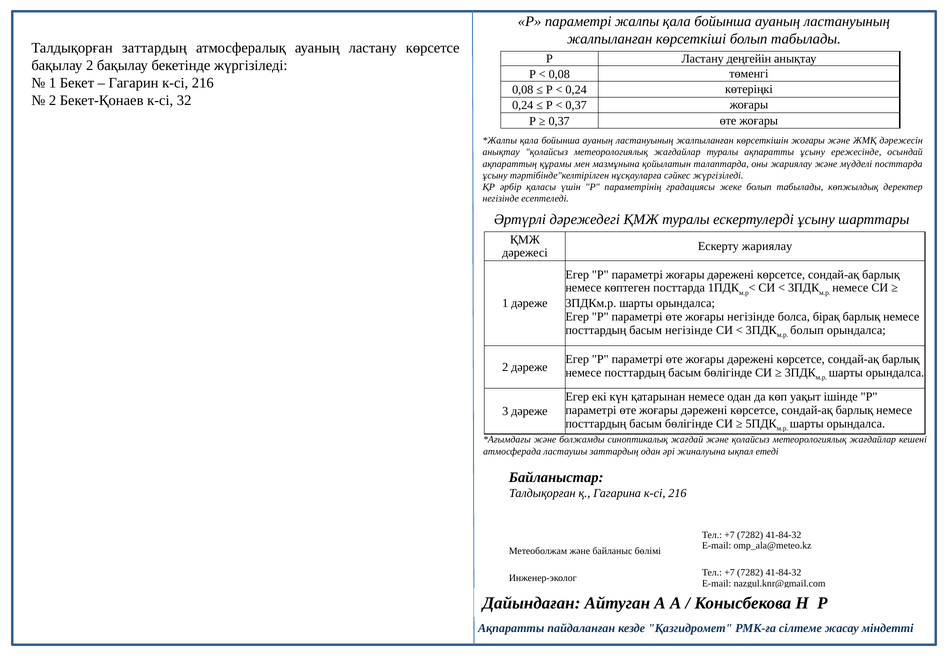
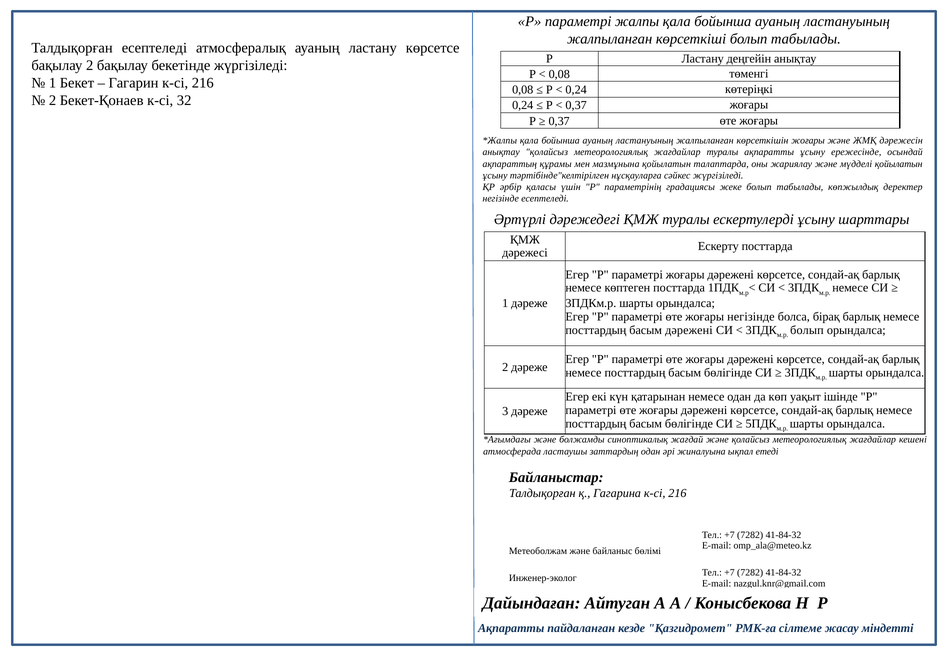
Талдықорған заттардың: заттардың -> есептеледі (154, 48)
мүдделі посттарда: посттарда -> қойылатын (899, 164)
Ескерту жариялау: жариялау -> посттарда (767, 246)
басым негізінде: негізінде -> дәрежені (689, 330)
